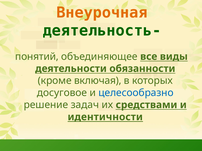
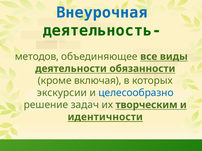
Внеурочная colour: orange -> blue (102, 13)
понятий: понятий -> методов (37, 57)
досуговое: досуговое -> экскурсии (62, 93)
средствами: средствами -> творческим (147, 105)
